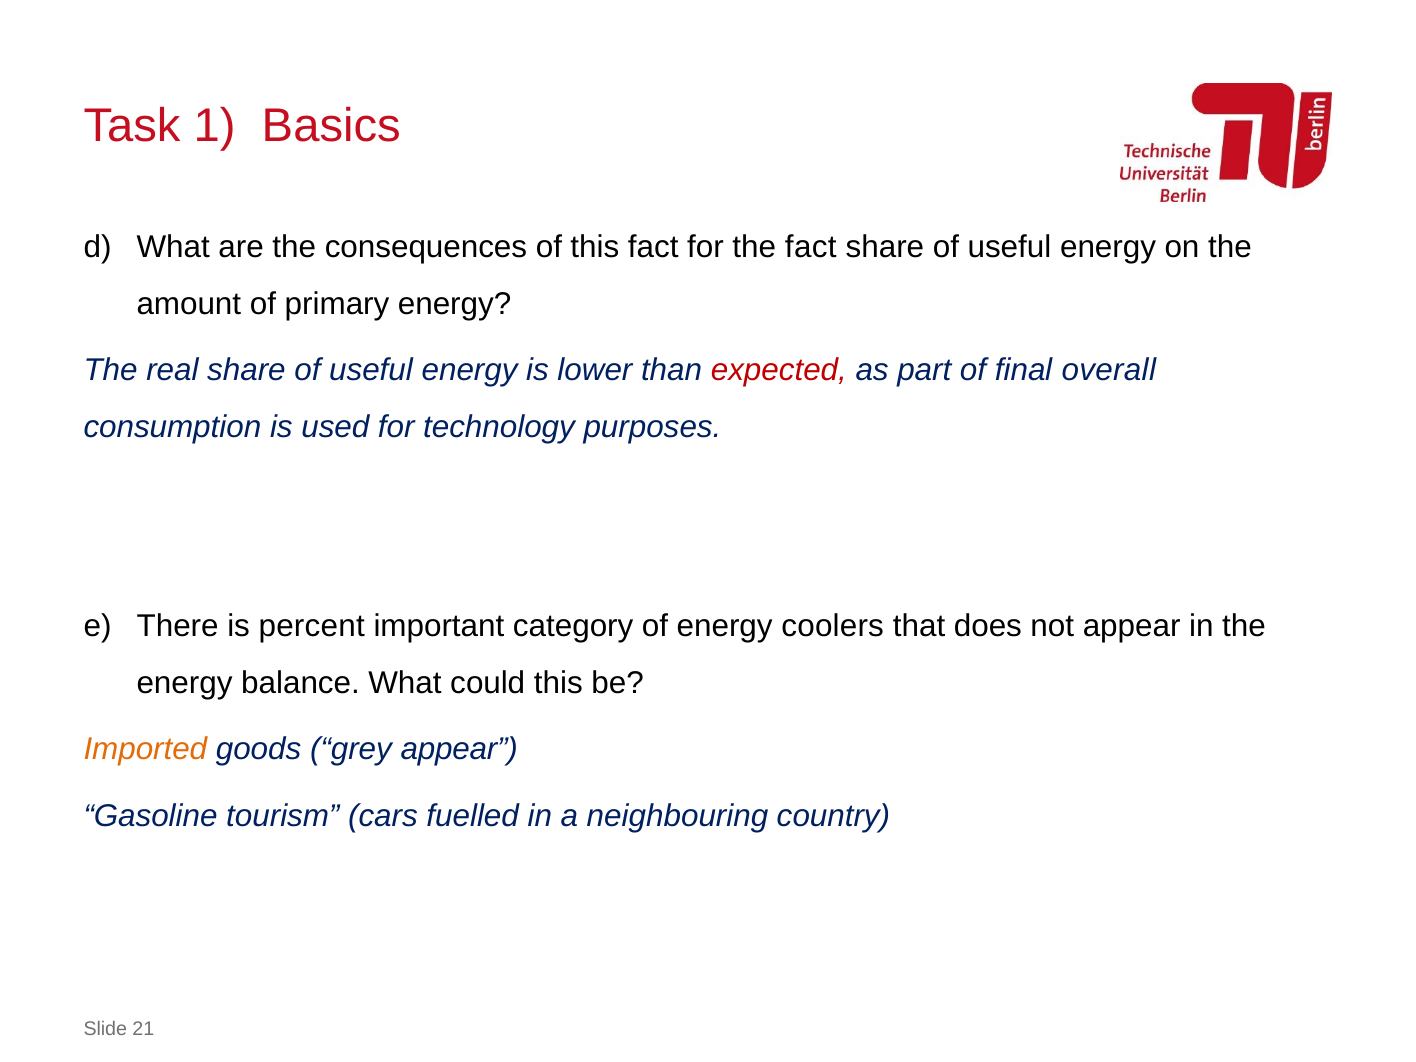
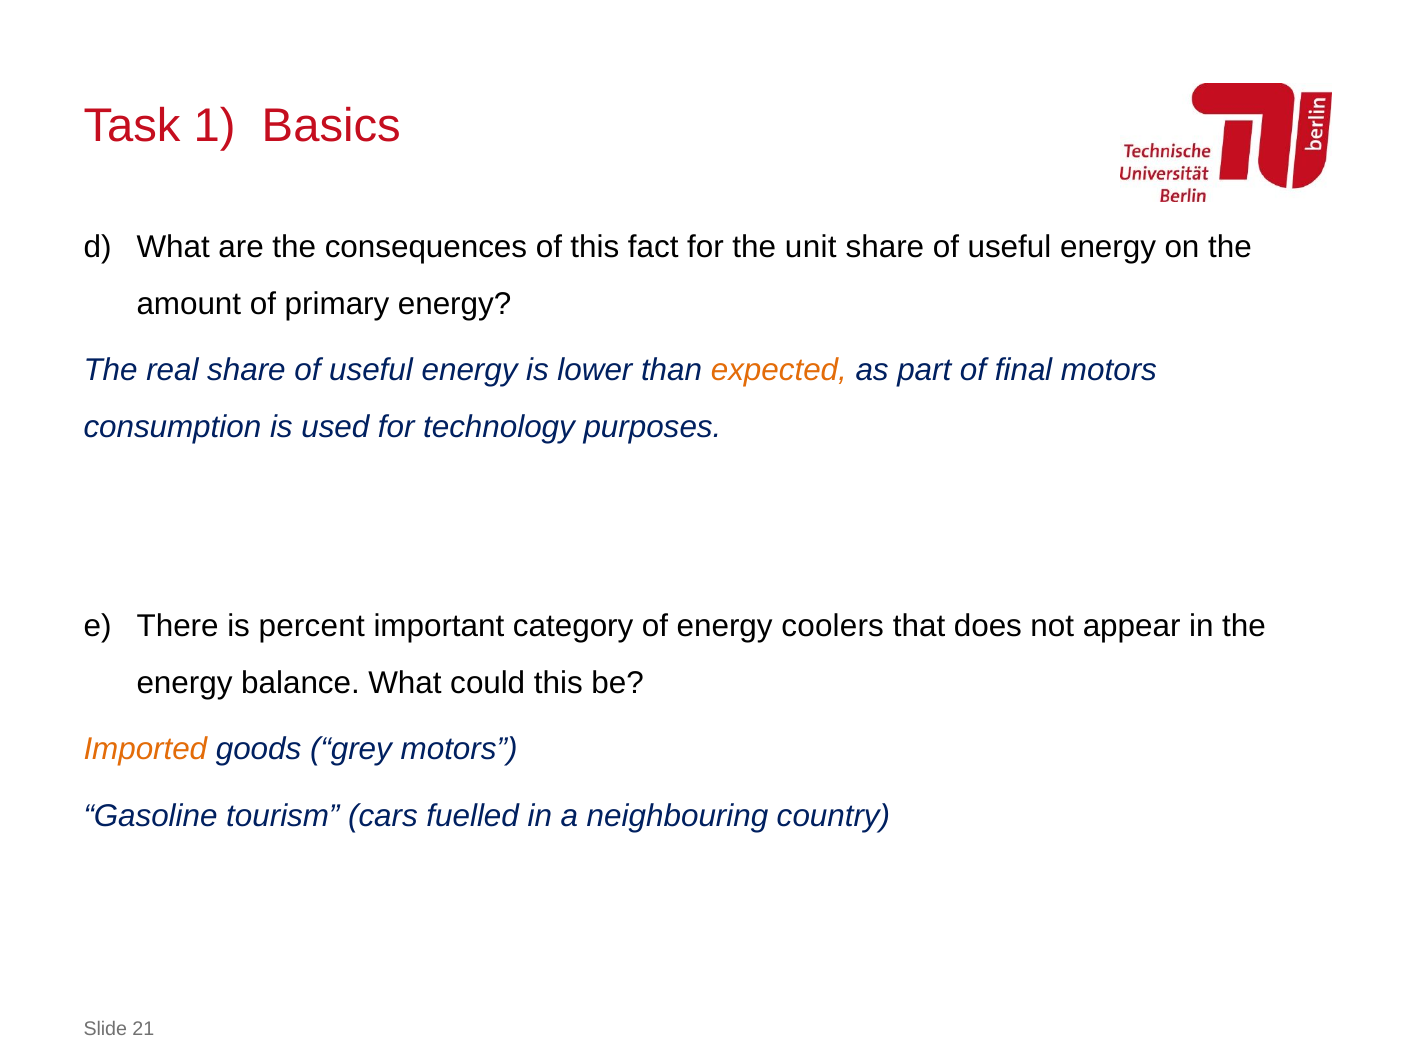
the fact: fact -> unit (811, 248)
expected colour: red -> orange (779, 370)
final overall: overall -> motors (1109, 370)
grey appear: appear -> motors (459, 749)
